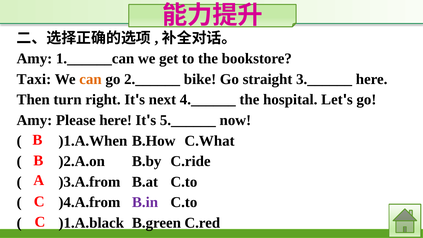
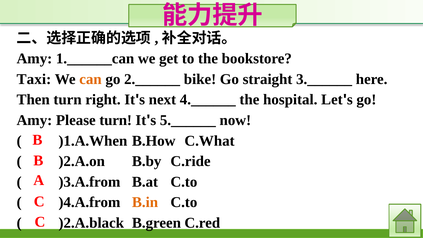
Please here: here -> turn (116, 120)
B.in colour: purple -> orange (145, 202)
)1.A.black: )1.A.black -> )2.A.black (91, 223)
